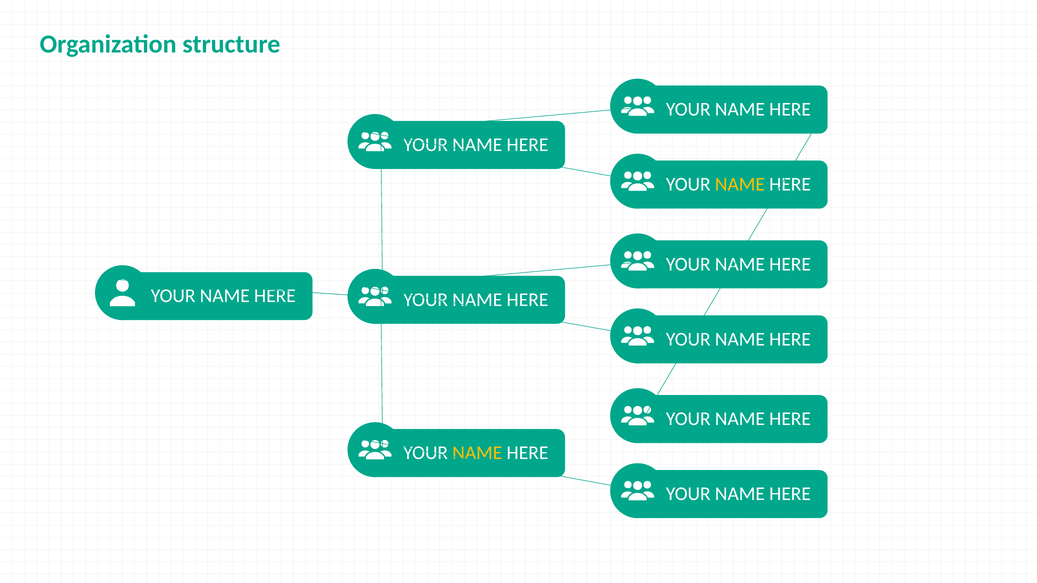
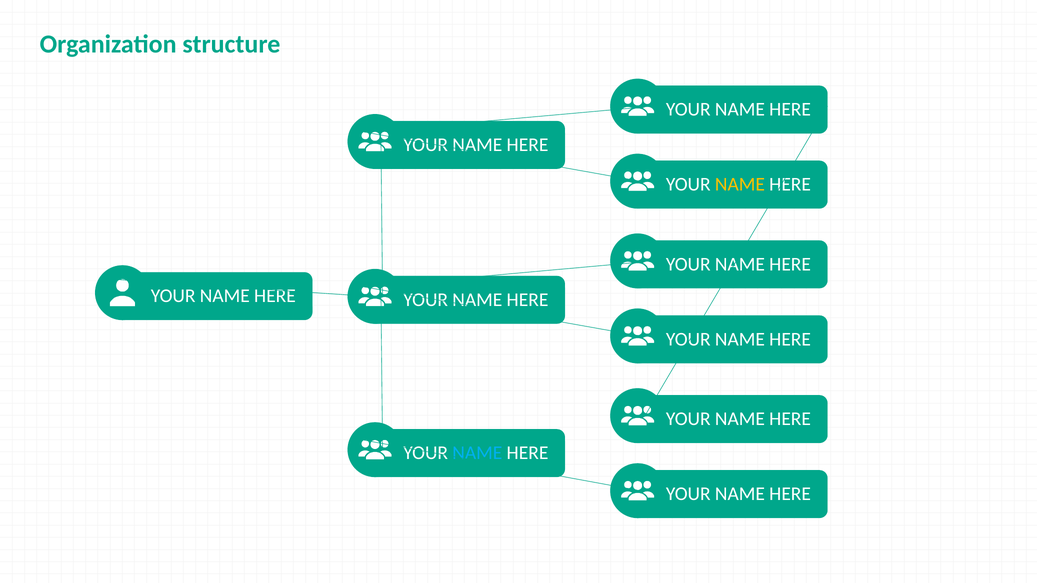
NAME colour: yellow -> light blue (477, 453)
